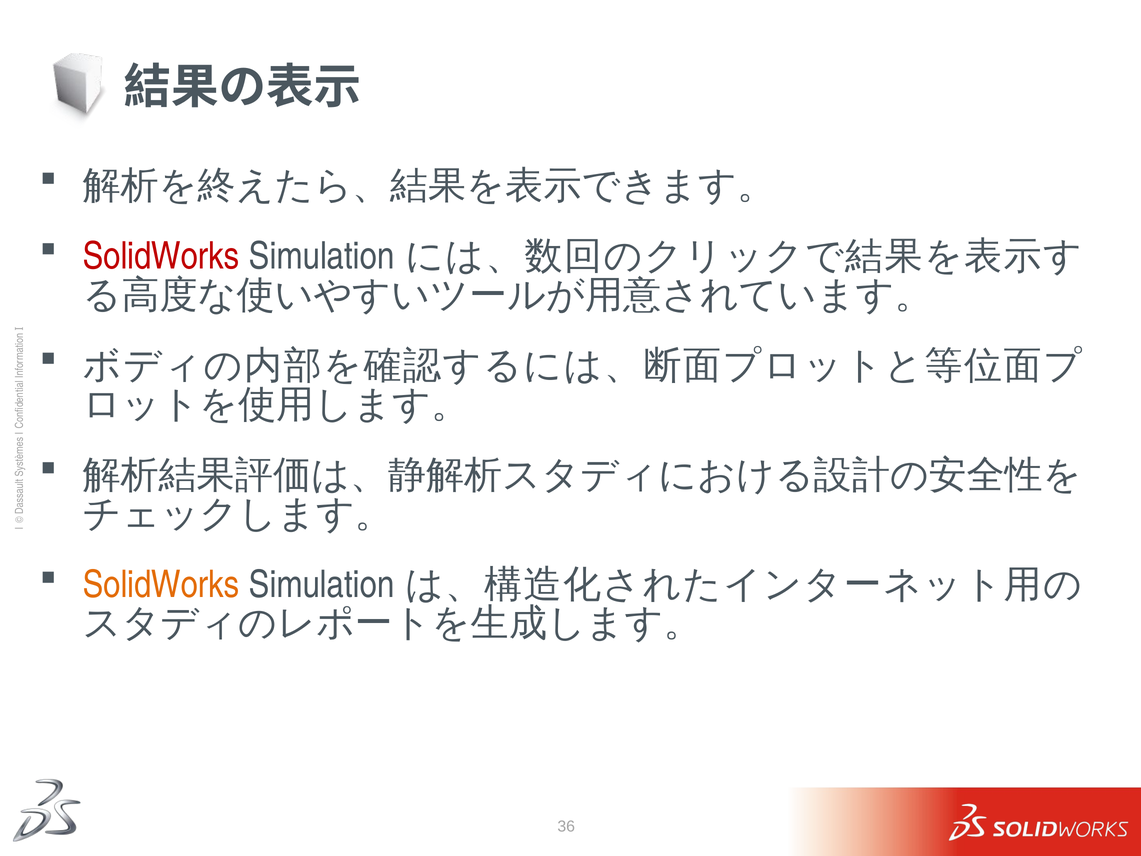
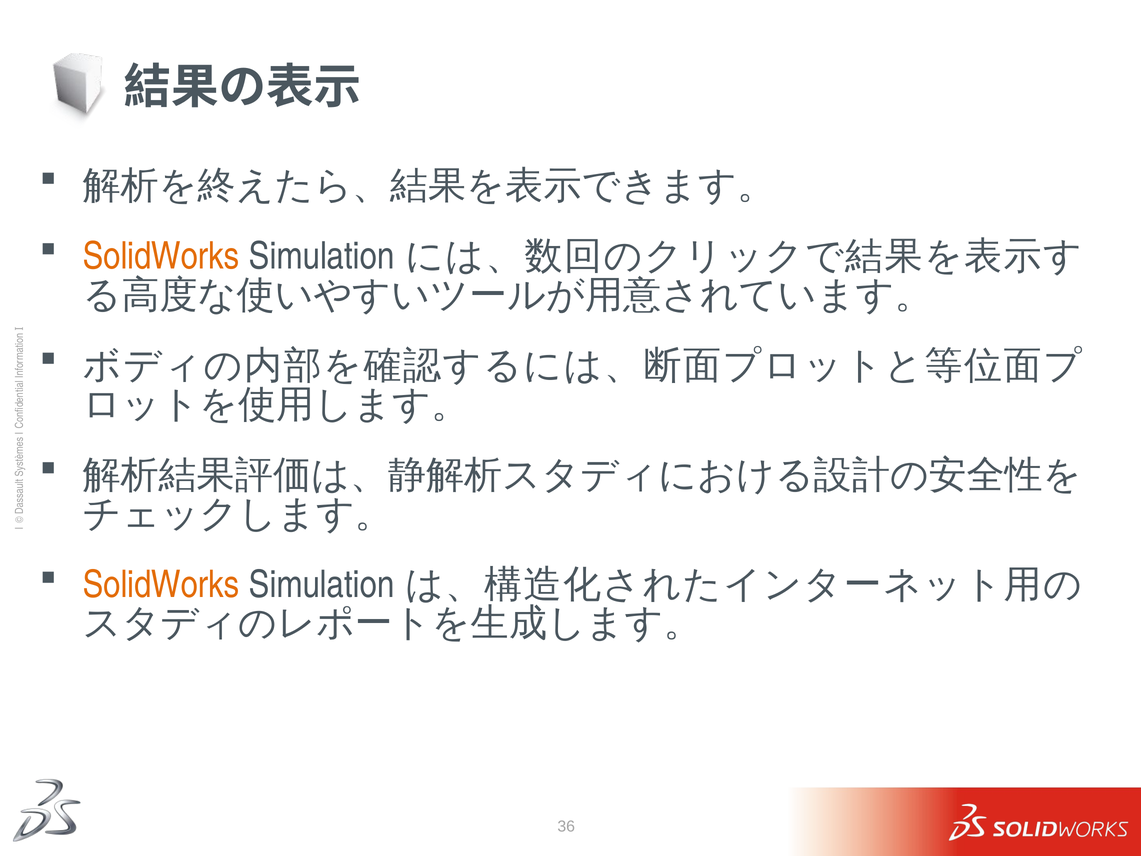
SolidWorks colour: red -> orange (161, 256)
